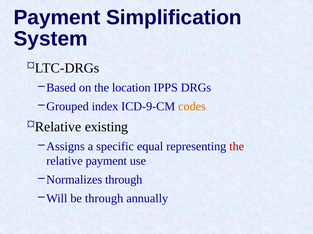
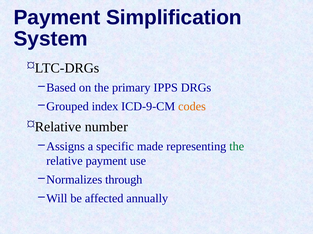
location: location -> primary (131, 88)
existing: existing -> number (106, 127)
equal: equal -> made (150, 147)
the colour: red -> green (237, 147)
be through: through -> affected (104, 199)
